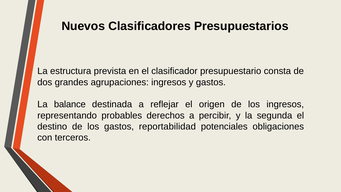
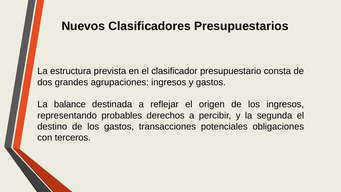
reportabilidad: reportabilidad -> transacciones (167, 126)
